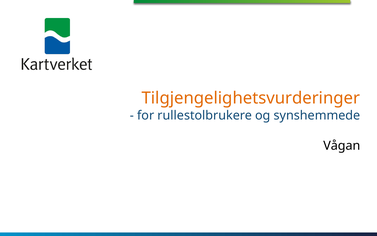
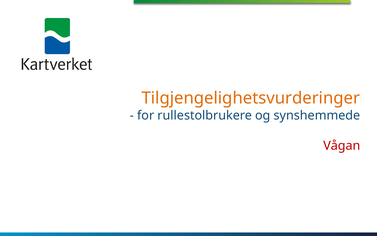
Vågan colour: black -> red (342, 145)
